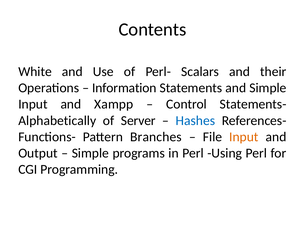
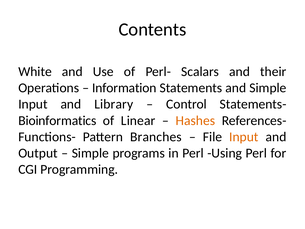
Xampp: Xampp -> Library (114, 104)
Alphabetically: Alphabetically -> Bioinformatics (57, 120)
Server: Server -> Linear (138, 120)
Hashes colour: blue -> orange (195, 120)
